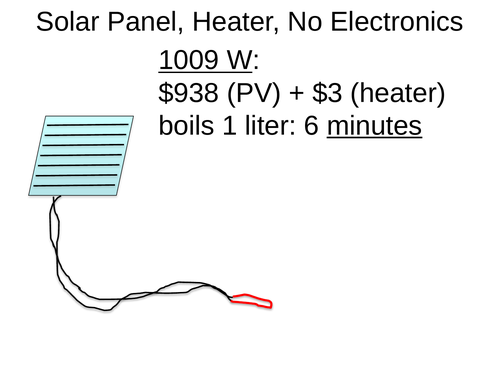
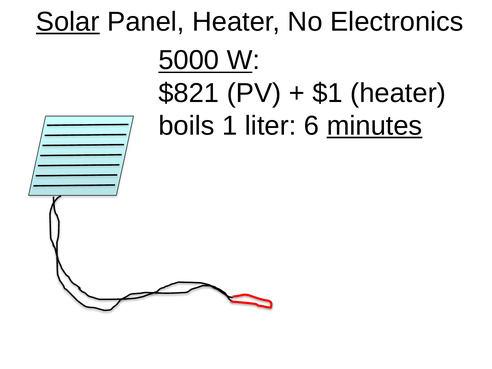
Solar underline: none -> present (68, 22)
1009: 1009 -> 5000 (189, 60)
$938: $938 -> $821 (189, 93)
$3: $3 -> $1 (328, 93)
